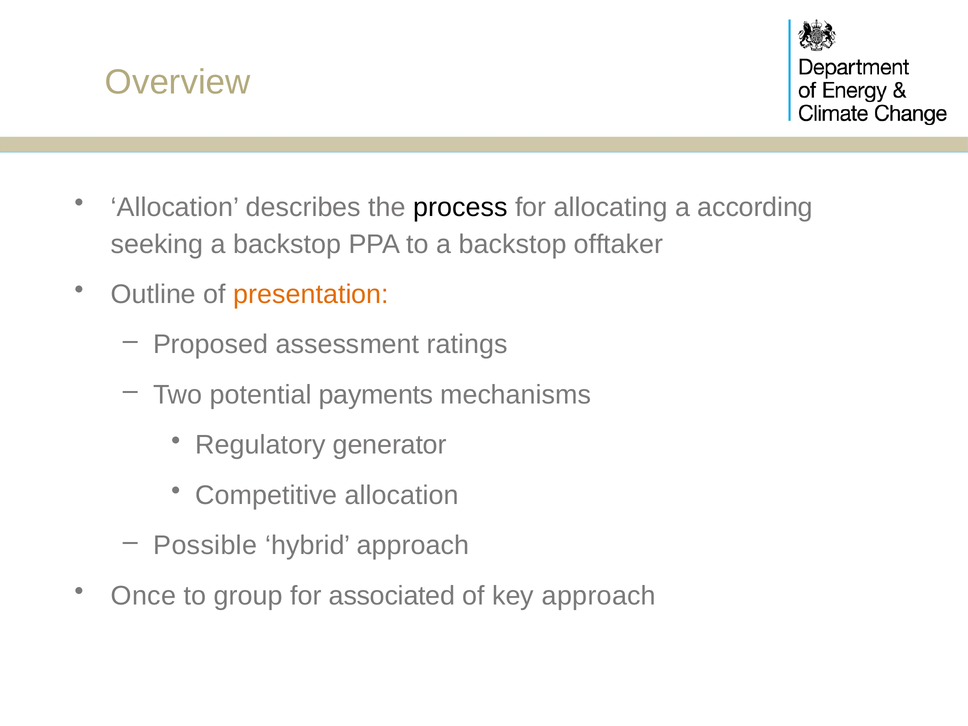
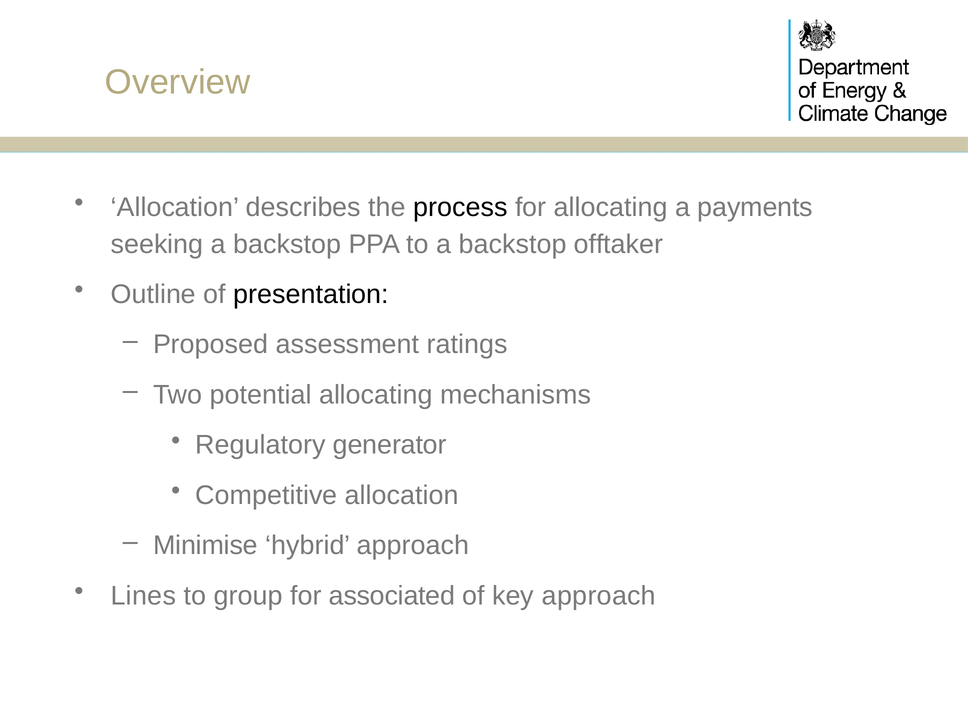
according: according -> payments (755, 207)
presentation colour: orange -> black (311, 294)
potential payments: payments -> allocating (376, 395)
Possible: Possible -> Minimise (205, 546)
Once: Once -> Lines (143, 596)
